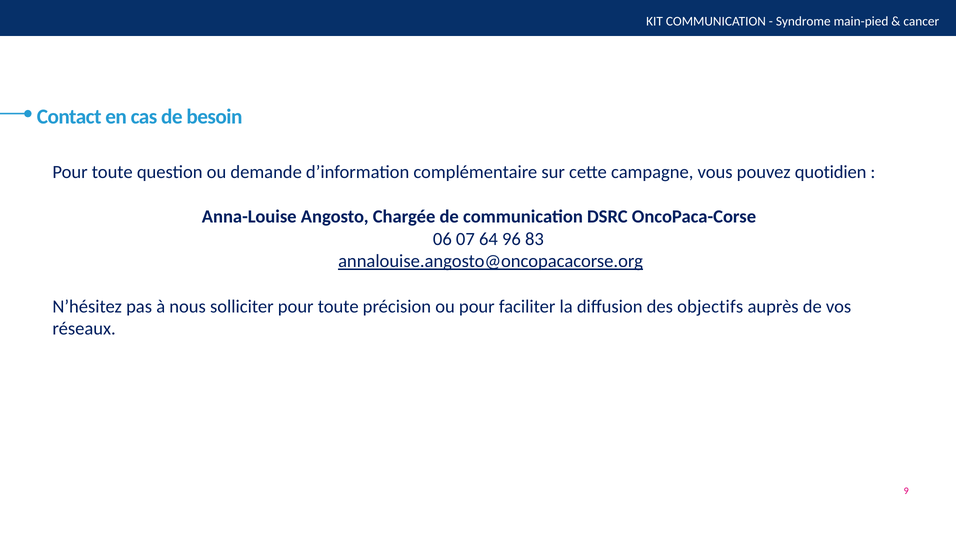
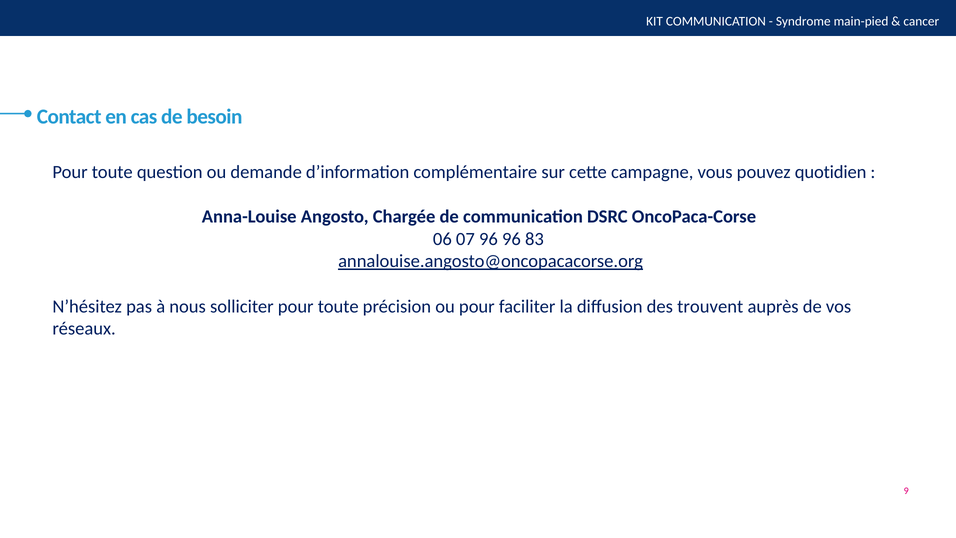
07 64: 64 -> 96 (488, 239)
objectifs: objectifs -> trouvent (710, 306)
